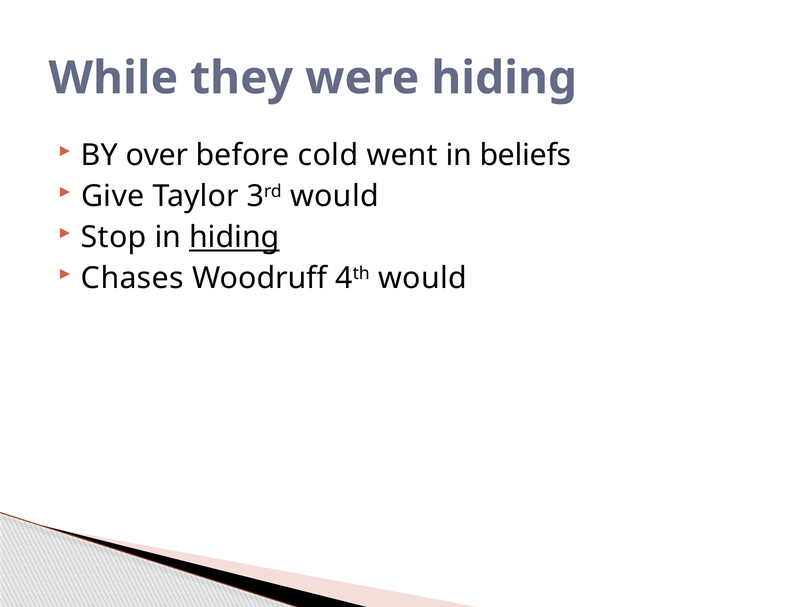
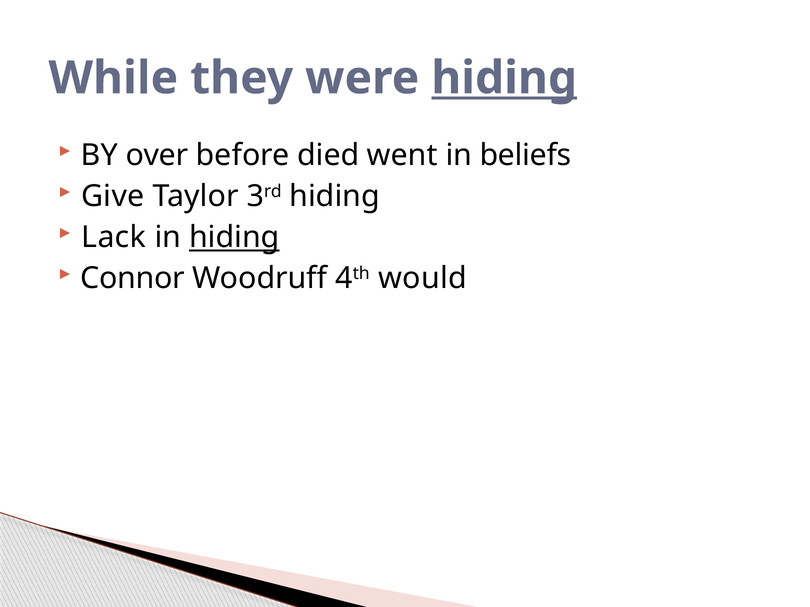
hiding underline: none -> present (504, 78)
cold: cold -> died (328, 156)
3rd would: would -> hiding (335, 197)
Stop: Stop -> Lack (114, 238)
Chases: Chases -> Connor (133, 279)
